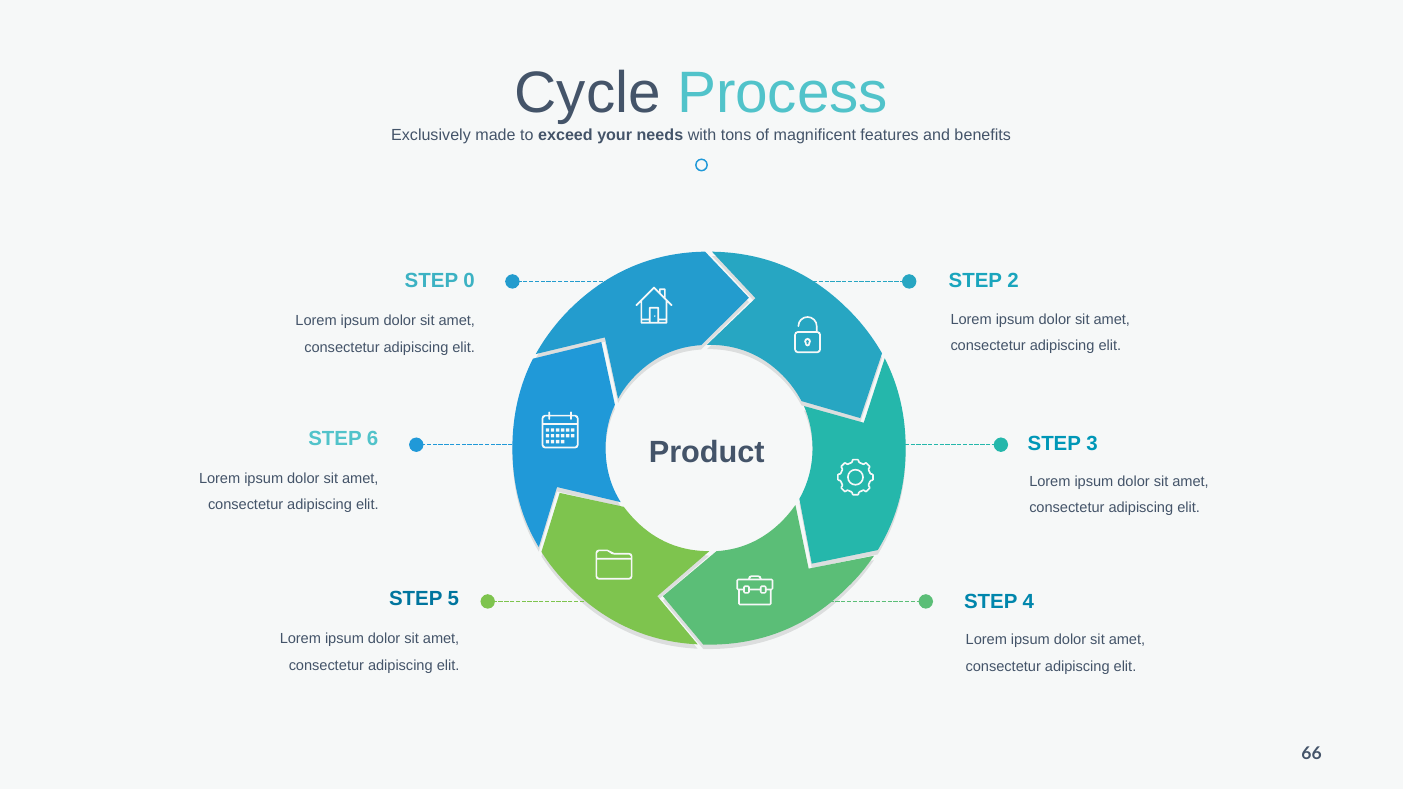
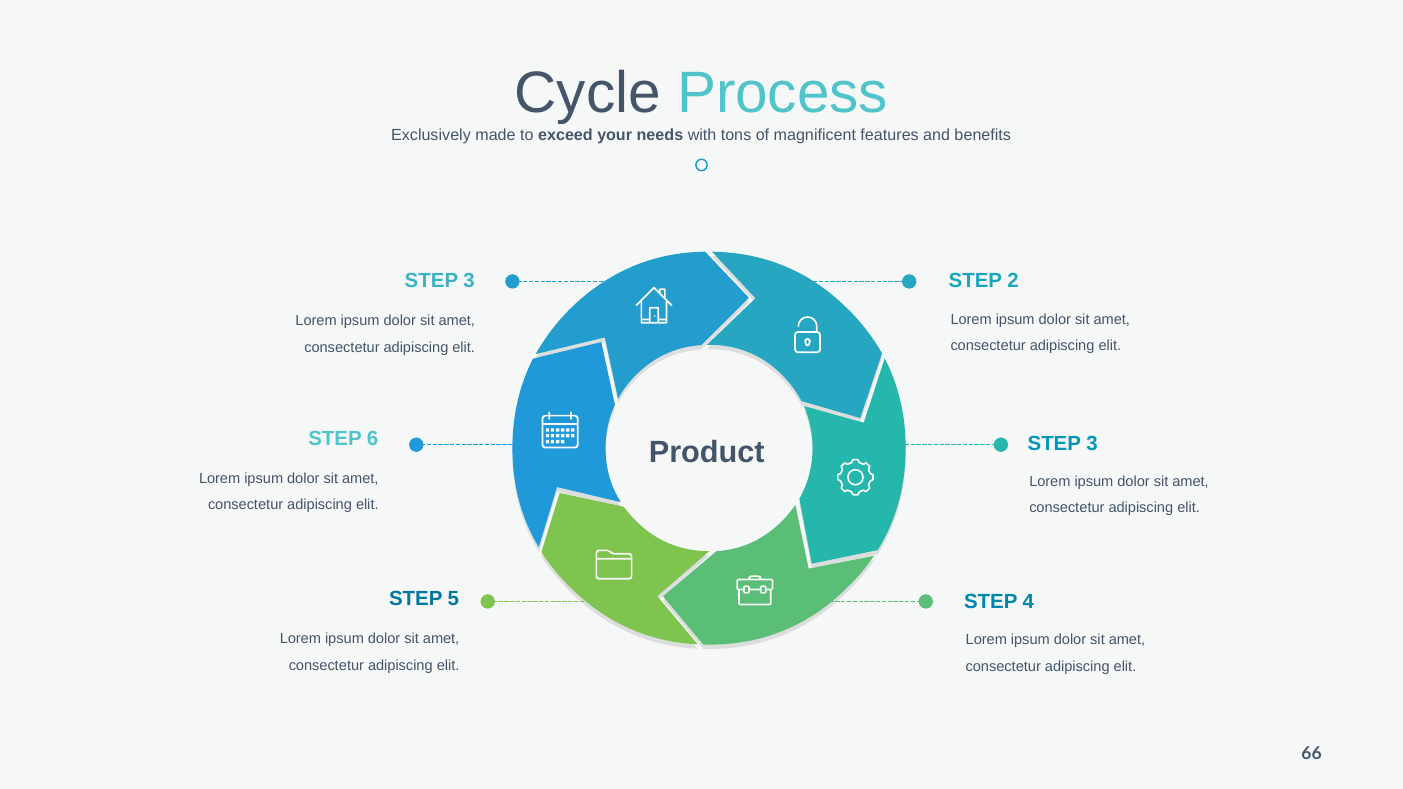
0: 0 -> 3 (469, 281)
